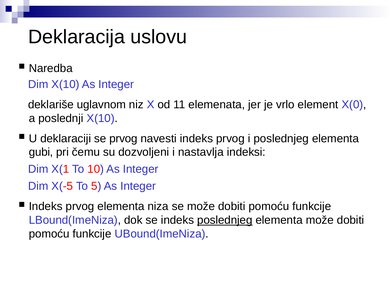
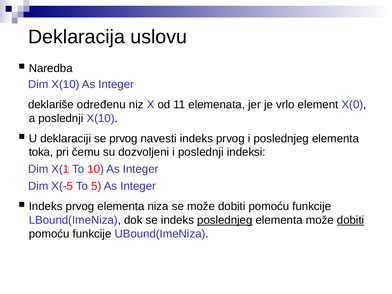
uglavnom: uglavnom -> određenu (101, 105)
gubi: gubi -> toka (41, 152)
i nastavlja: nastavlja -> poslednji (201, 152)
dobiti underline: none -> present (351, 220)
